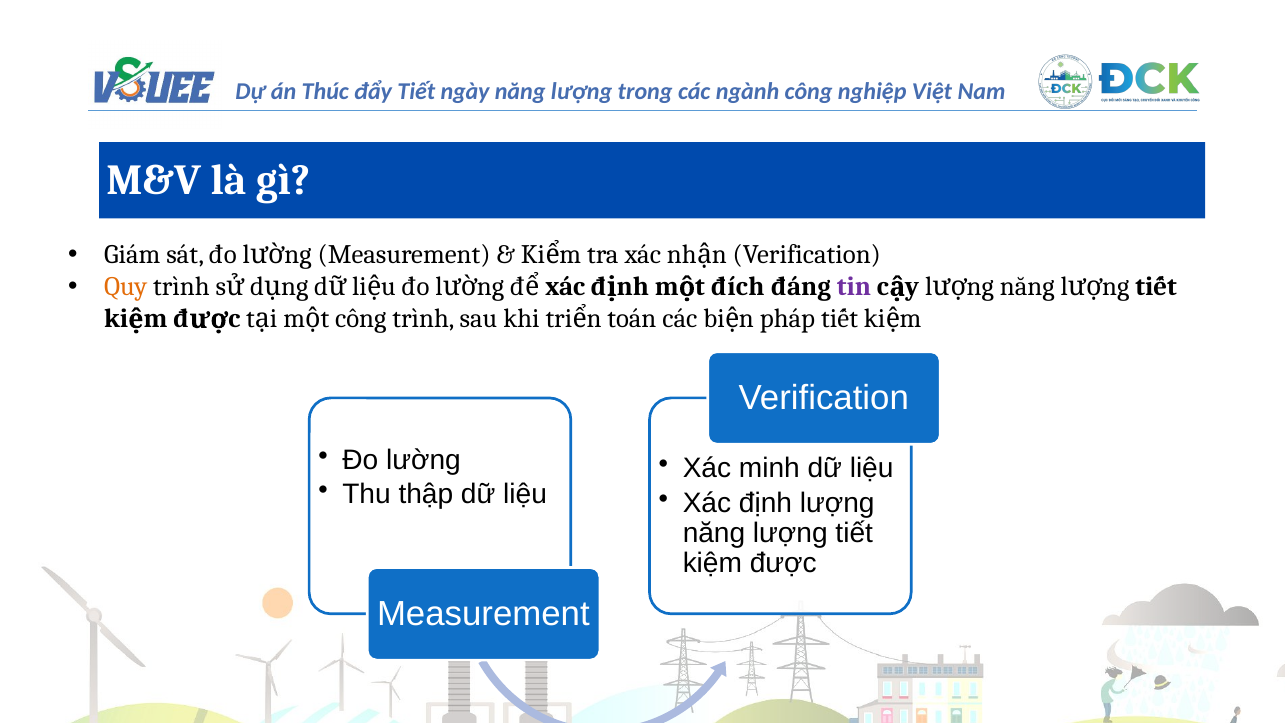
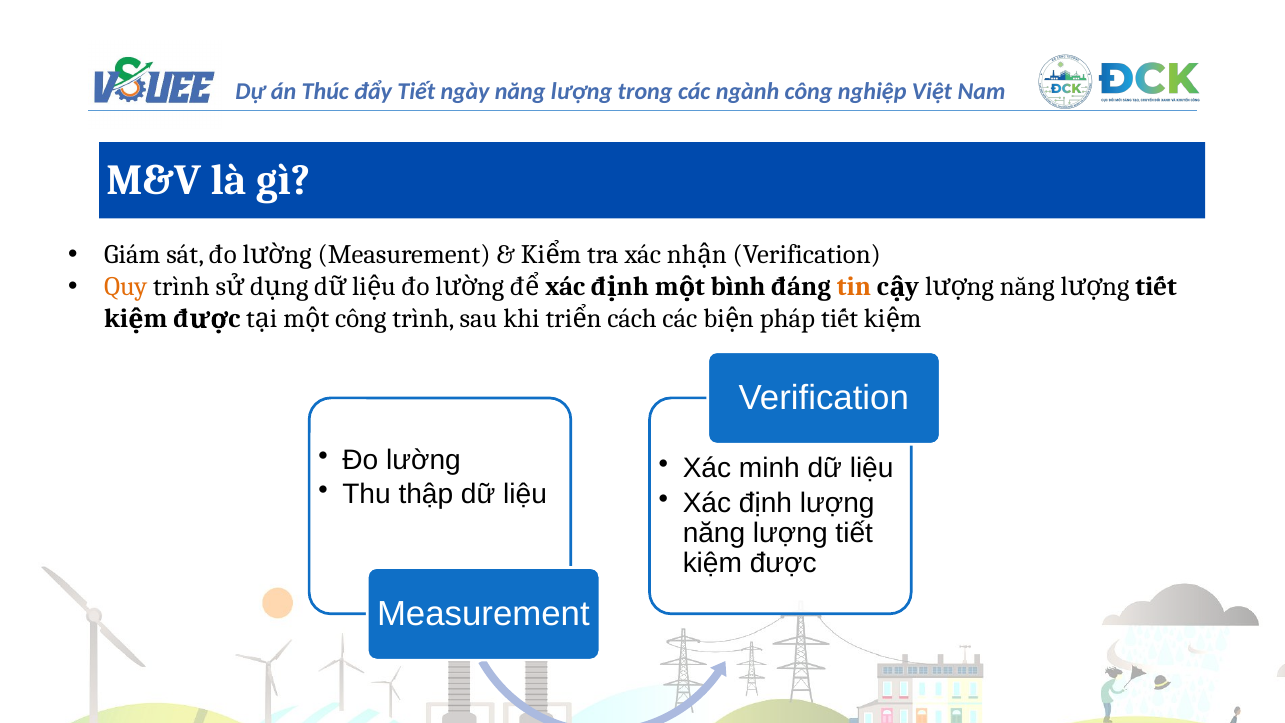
đích: đích -> bình (738, 287)
tin colour: purple -> orange (854, 287)
toán: toán -> cách (632, 319)
